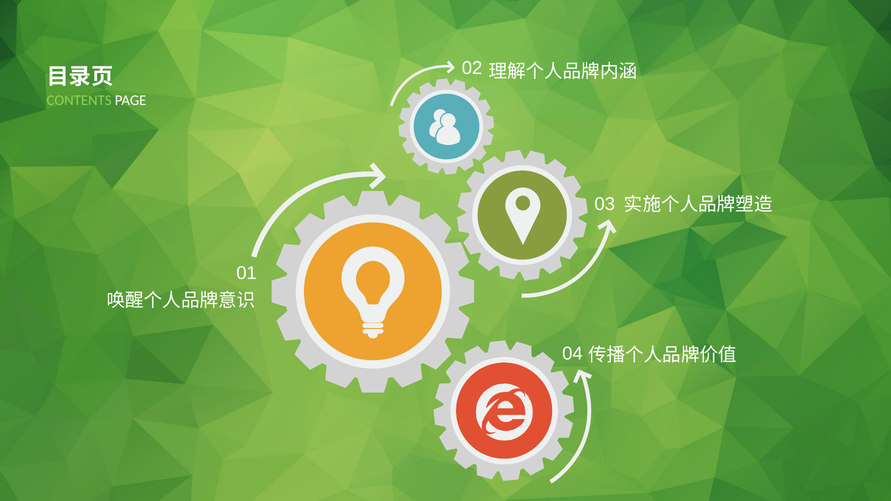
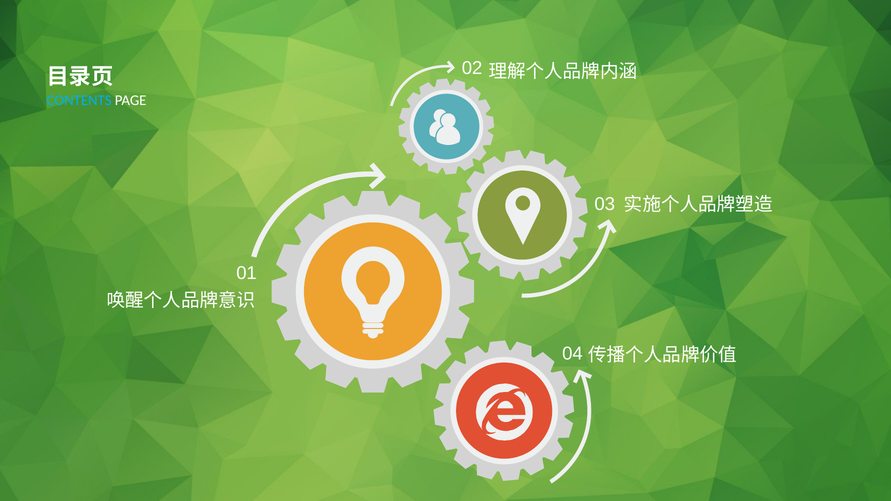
CONTENTS colour: light green -> light blue (79, 101)
